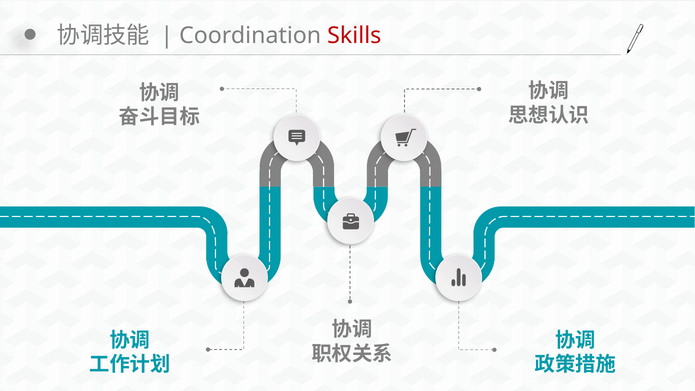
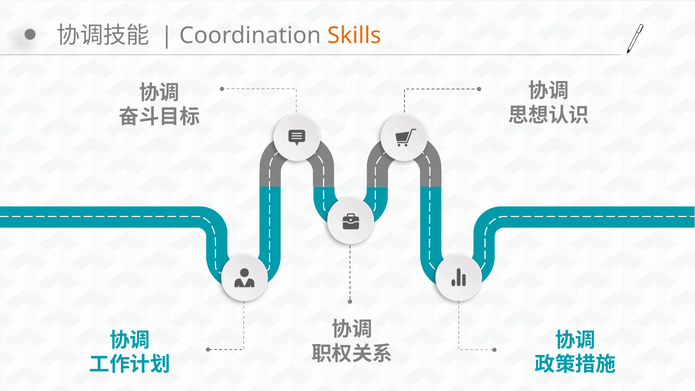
Skills colour: red -> orange (354, 36)
